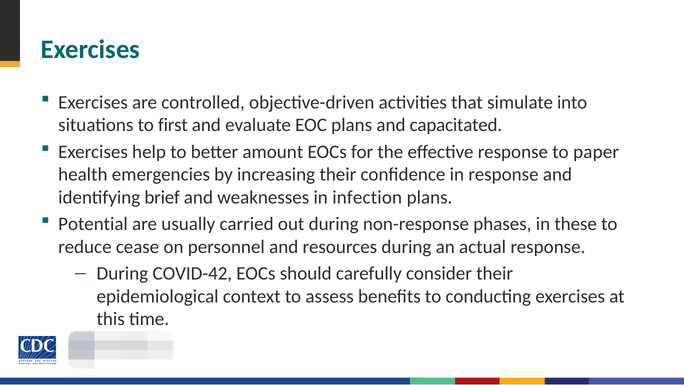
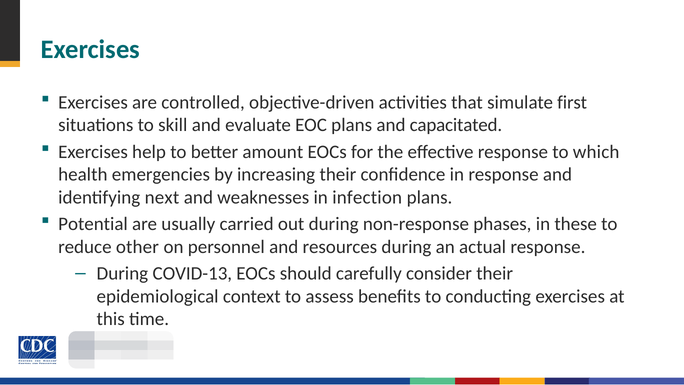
into: into -> first (572, 102)
first: first -> skill (173, 125)
paper: paper -> which (596, 152)
brief: brief -> next (162, 197)
cease: cease -> other (137, 247)
COVID-42: COVID-42 -> COVID-13 (192, 273)
